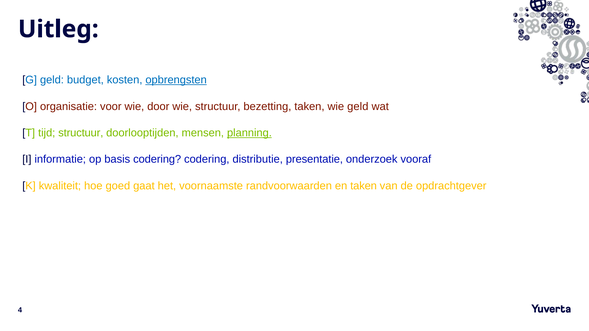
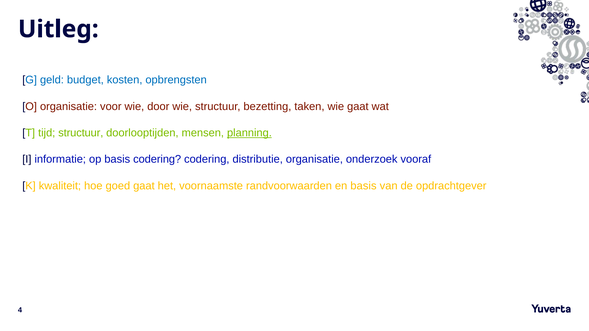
opbrengsten underline: present -> none (176, 80)
wie geld: geld -> gaat (358, 106)
distributie presentatie: presentatie -> organisatie (314, 159)
en taken: taken -> basis (363, 186)
